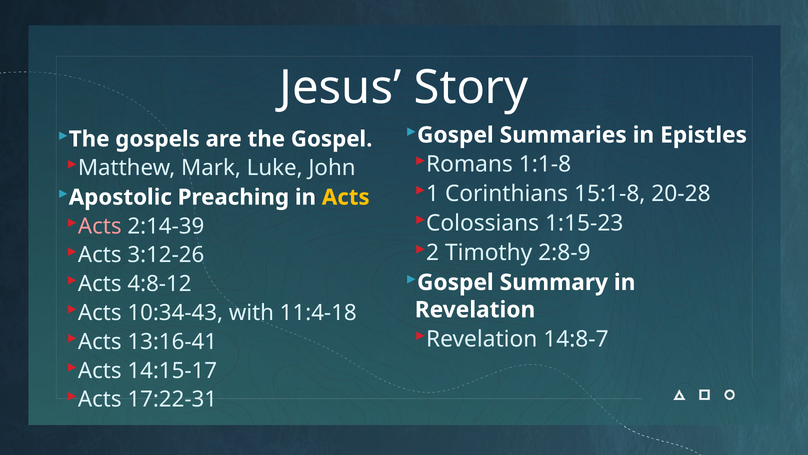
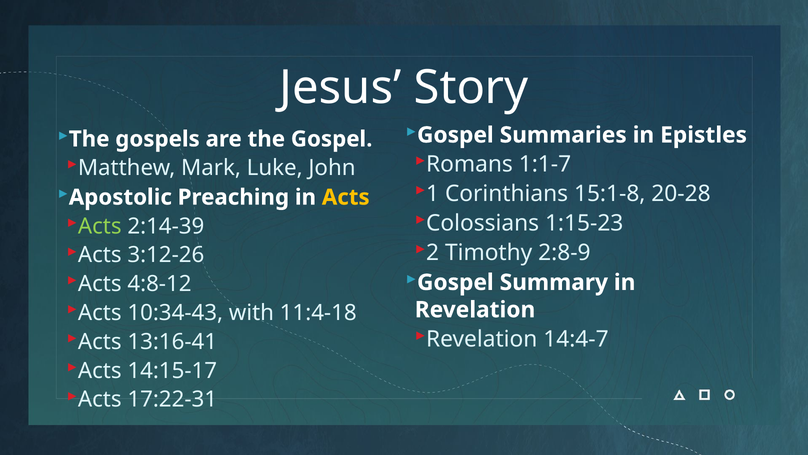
1:1-8: 1:1-8 -> 1:1-7 (545, 164)
Acts colour: pink -> light green (100, 226)
14:8-7: 14:8-7 -> 14:4-7 (576, 339)
